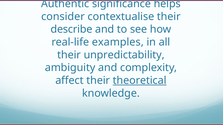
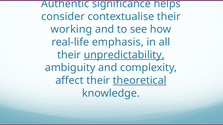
describe: describe -> working (71, 29)
examples: examples -> emphasis (118, 42)
unpredictability underline: none -> present (124, 55)
